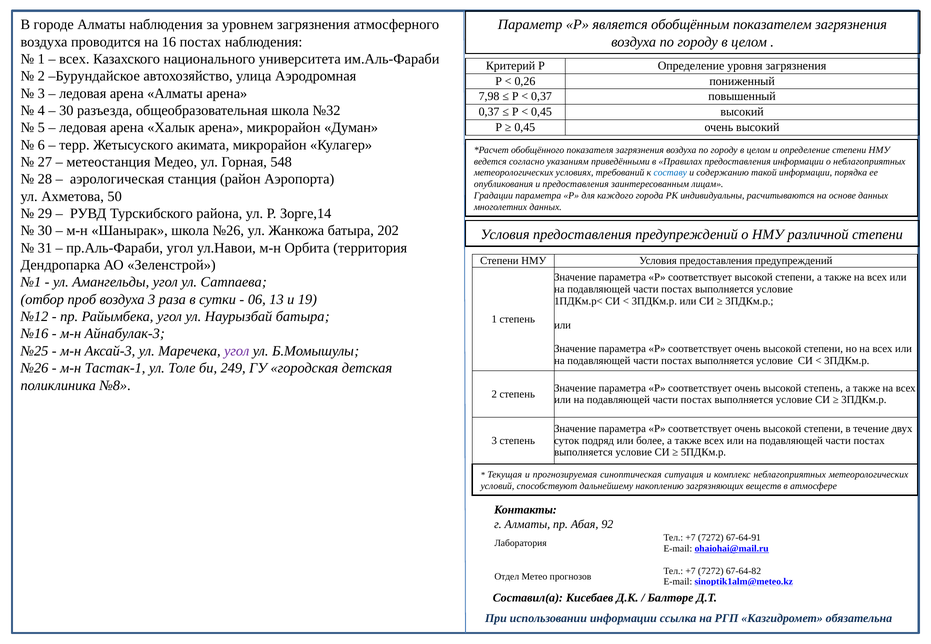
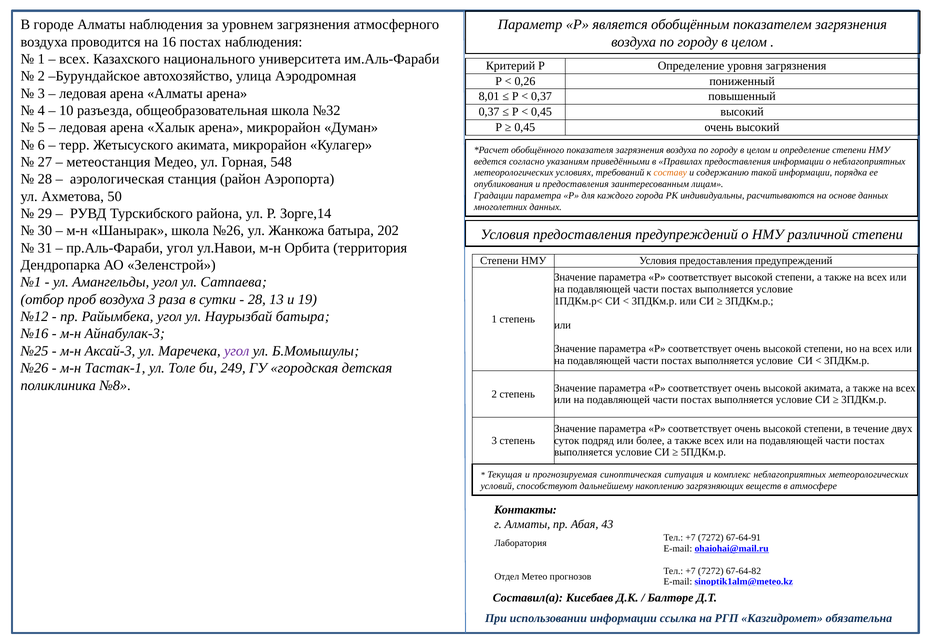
7,98: 7,98 -> 8,01 (489, 97)
30: 30 -> 10 (66, 111)
составу colour: blue -> orange (670, 173)
06: 06 -> 28 (257, 300)
высокой степень: степень -> акимата (824, 388)
92: 92 -> 43 (607, 525)
